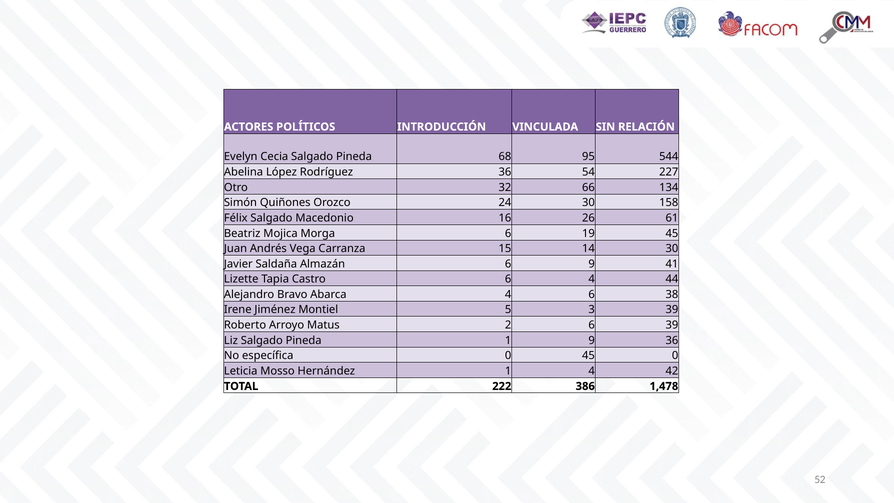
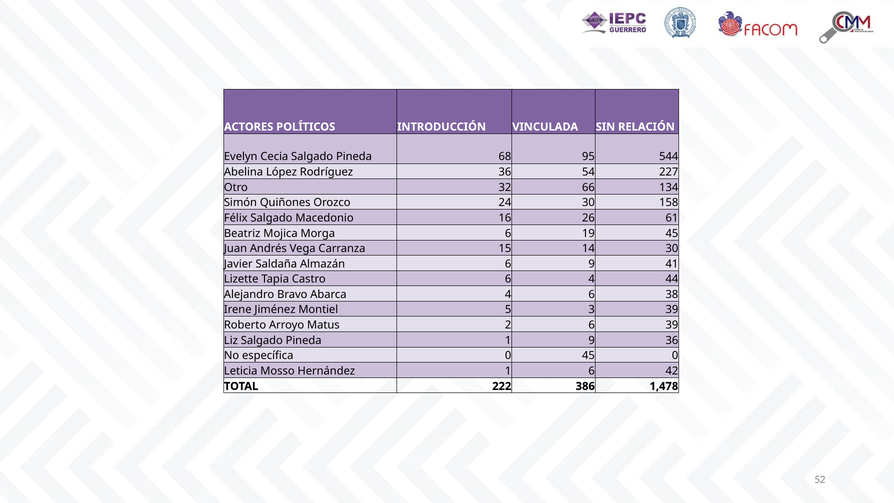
1 4: 4 -> 6 (592, 371)
